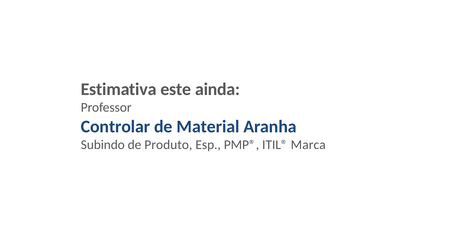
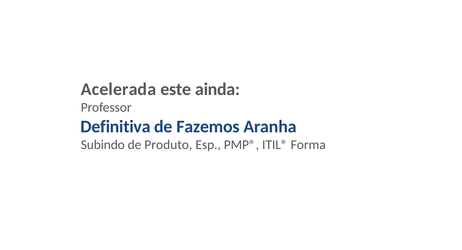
Estimativa: Estimativa -> Acelerada (118, 89)
Controlar: Controlar -> Definitiva (116, 127)
Material: Material -> Fazemos (208, 127)
Marca: Marca -> Forma (308, 145)
